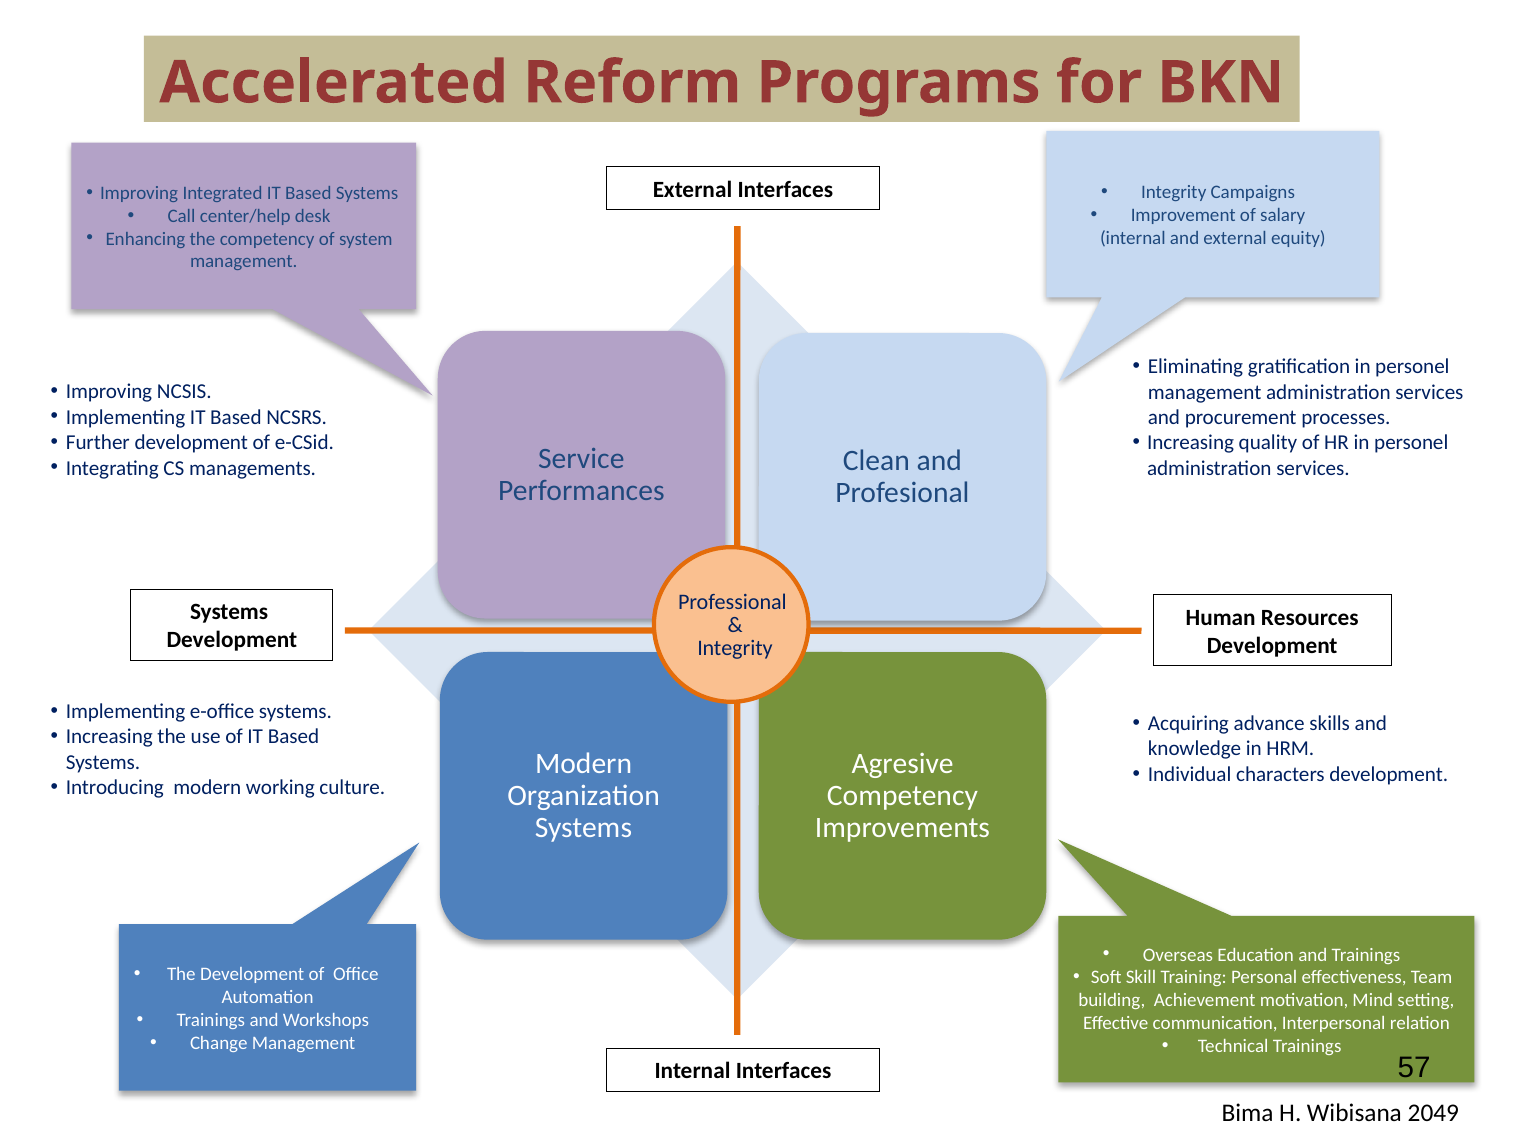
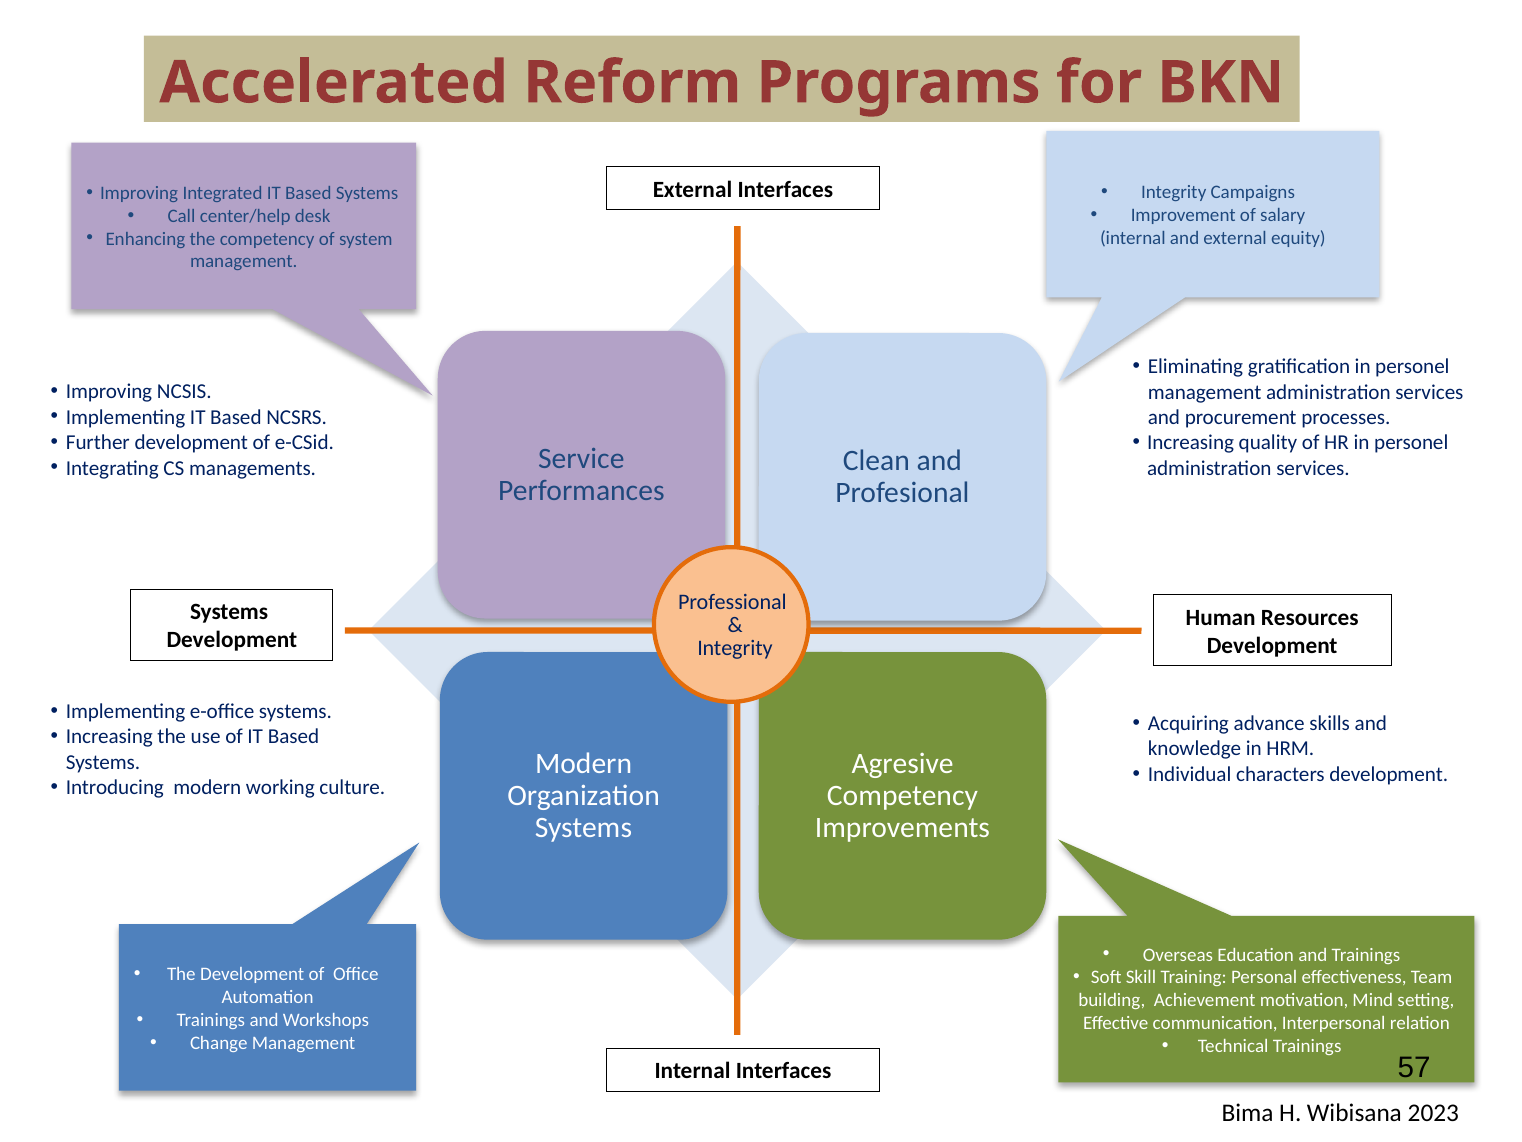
2049: 2049 -> 2023 (1433, 1112)
